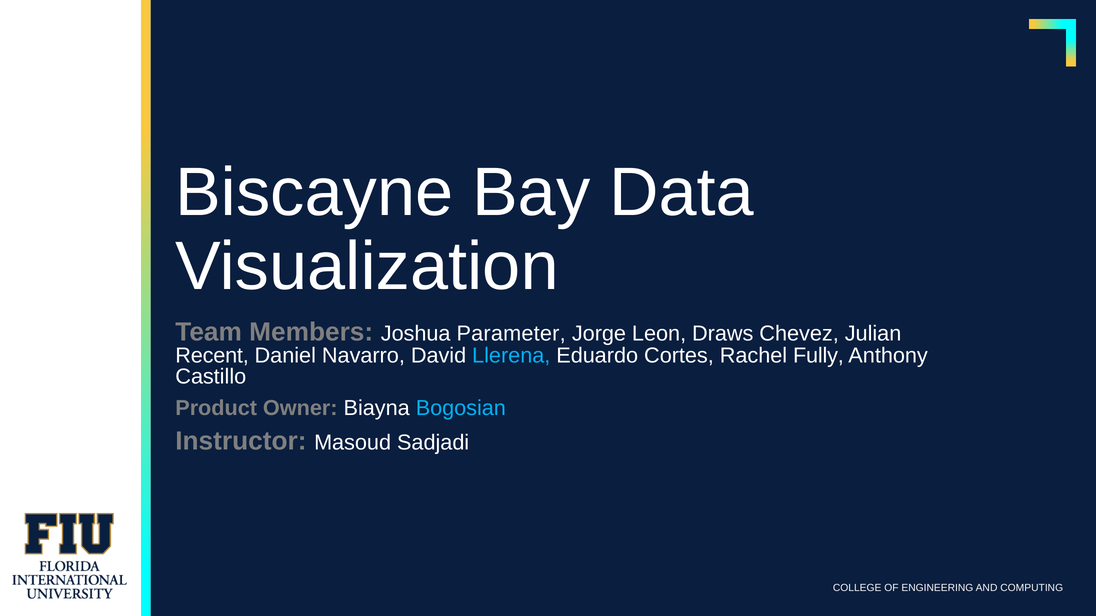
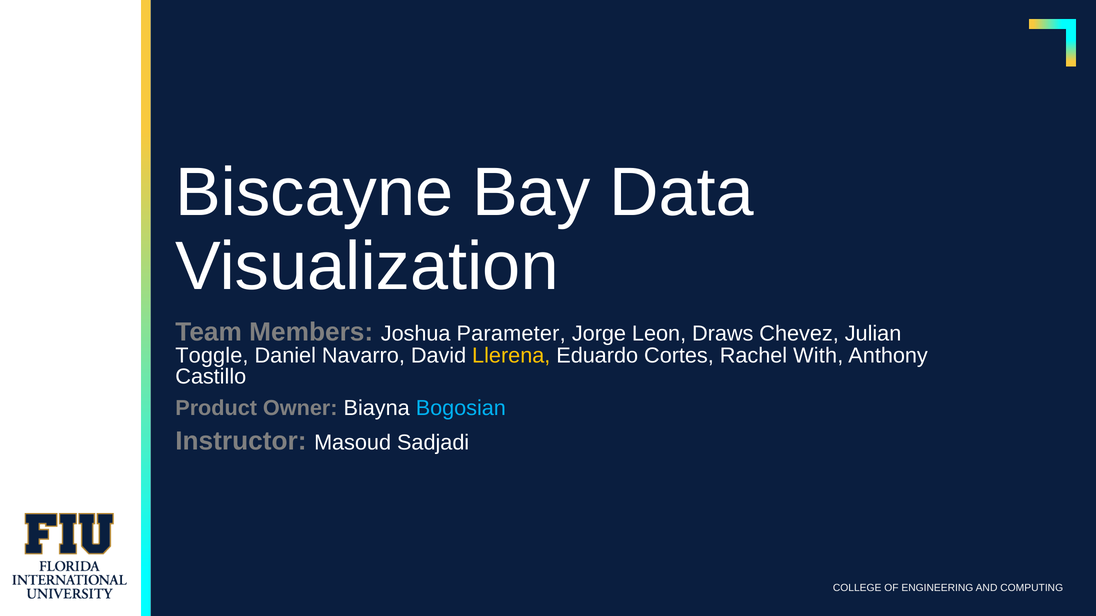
Recent: Recent -> Toggle (212, 356)
Llerena colour: light blue -> yellow (511, 356)
Fully: Fully -> With (818, 356)
